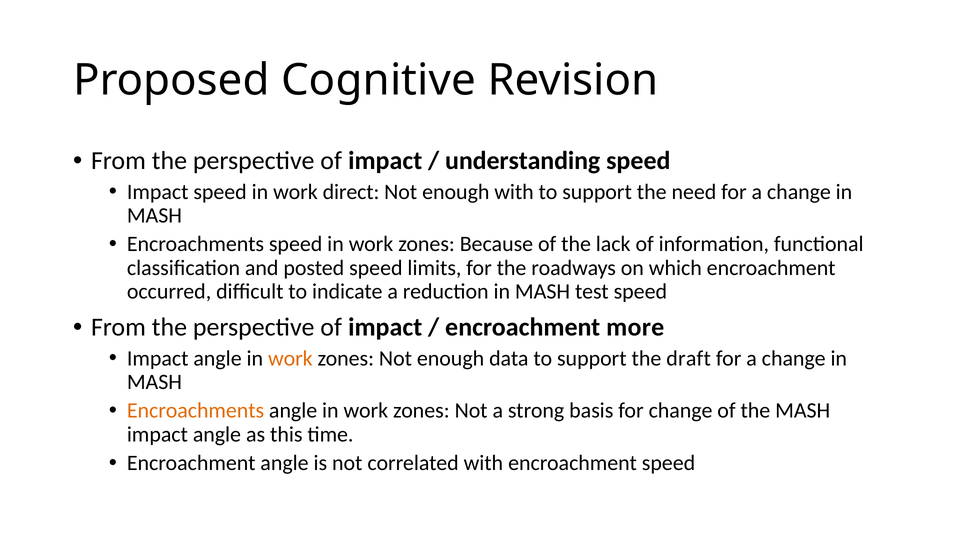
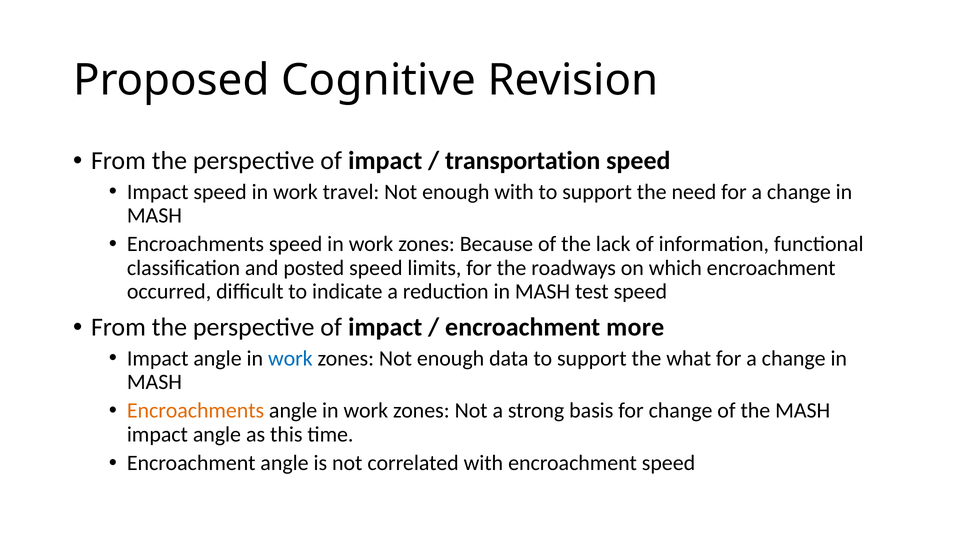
understanding: understanding -> transportation (523, 161)
direct: direct -> travel (351, 192)
work colour: orange -> blue (290, 358)
draft: draft -> what (689, 358)
